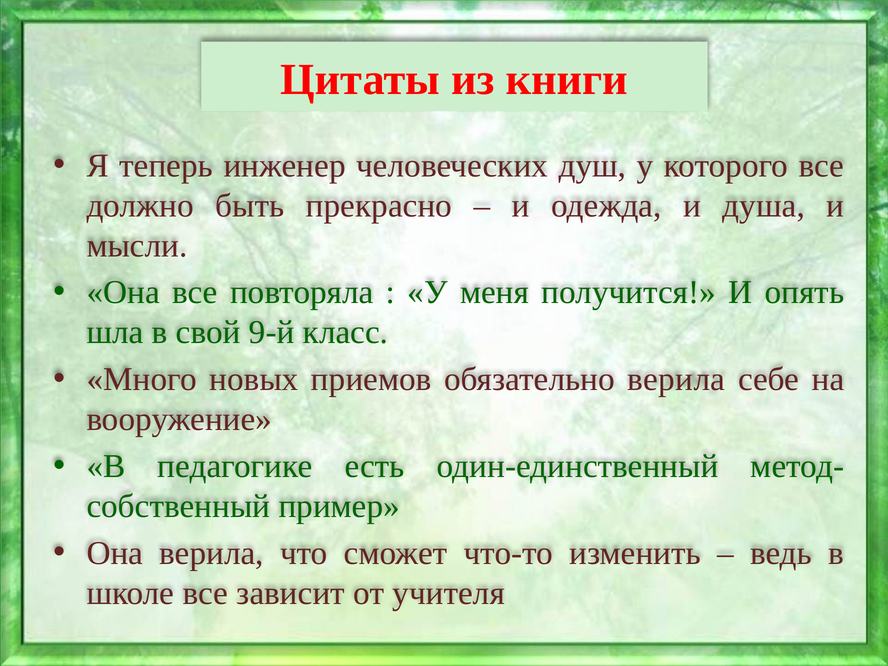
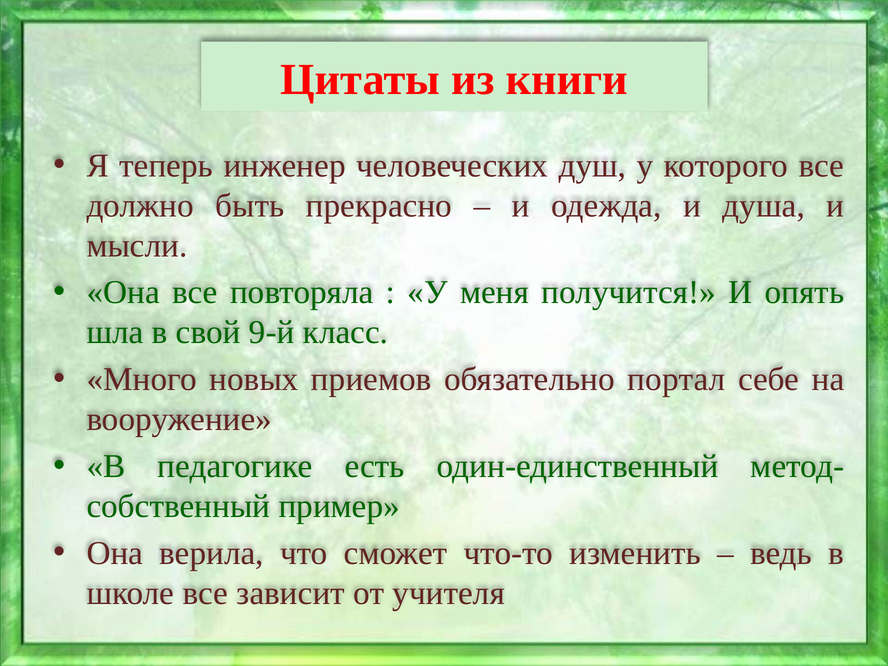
обязательно верила: верила -> портал (676, 379)
